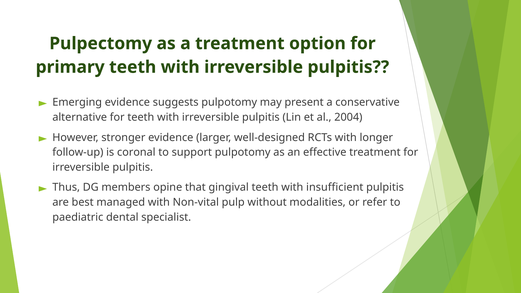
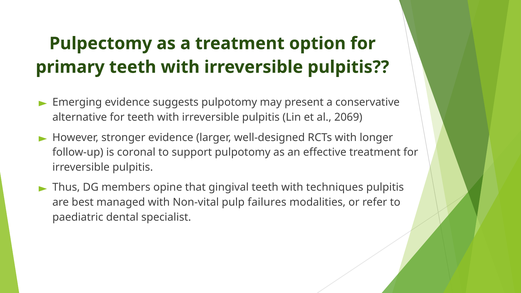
2004: 2004 -> 2069 (348, 117)
insufficient: insufficient -> techniques (335, 187)
without: without -> failures (267, 202)
